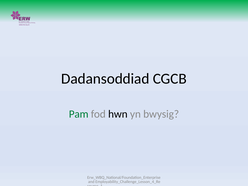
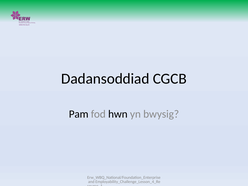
Pam colour: green -> black (79, 114)
